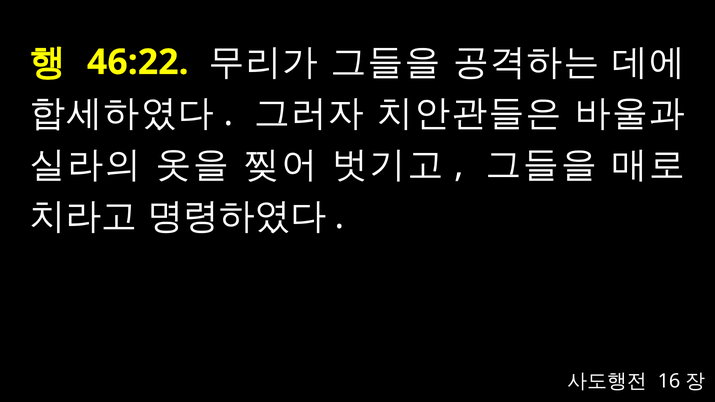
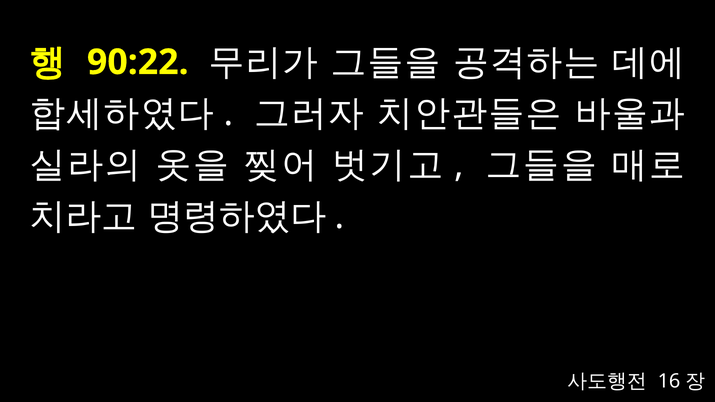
46:22: 46:22 -> 90:22 (138, 62)
